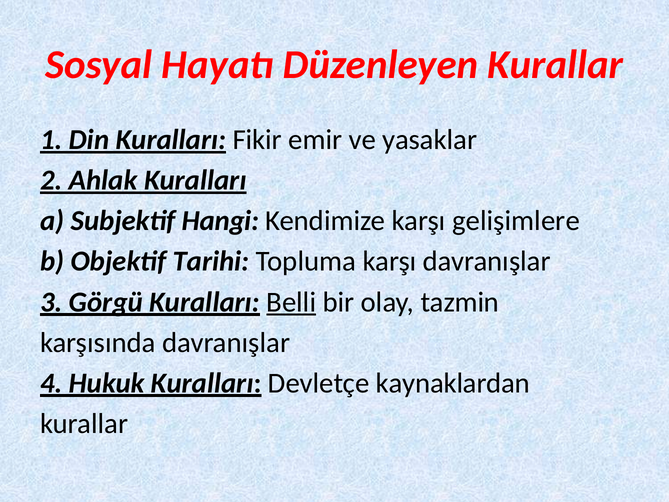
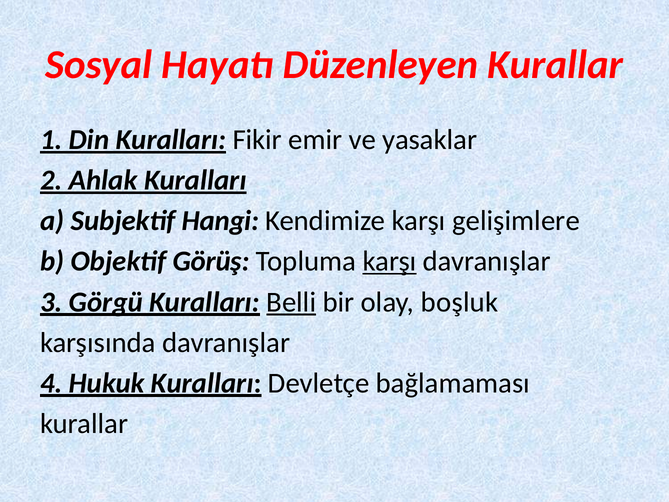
Tarihi: Tarihi -> Görüş (211, 261)
karşı underline: none -> present (390, 261)
tazmin: tazmin -> boşluk (460, 302)
kaynaklardan: kaynaklardan -> bağlamaması (453, 383)
